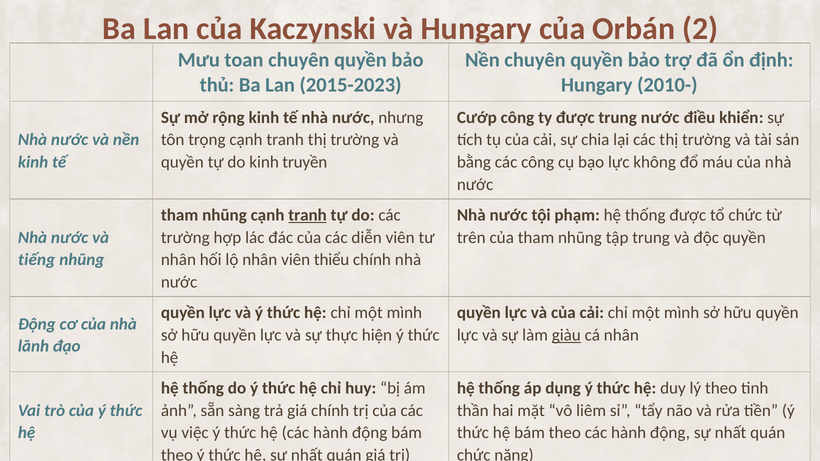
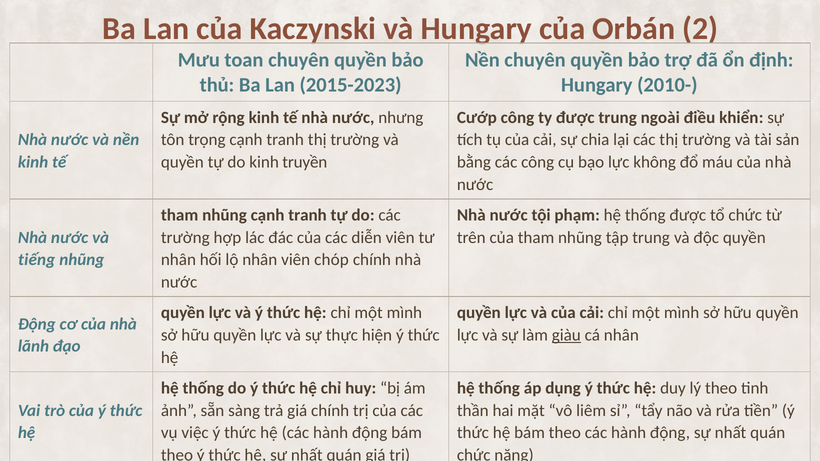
trung nước: nước -> ngoài (660, 117)
tranh underline: present -> none (308, 215)
thiểu: thiểu -> chóp (331, 260)
